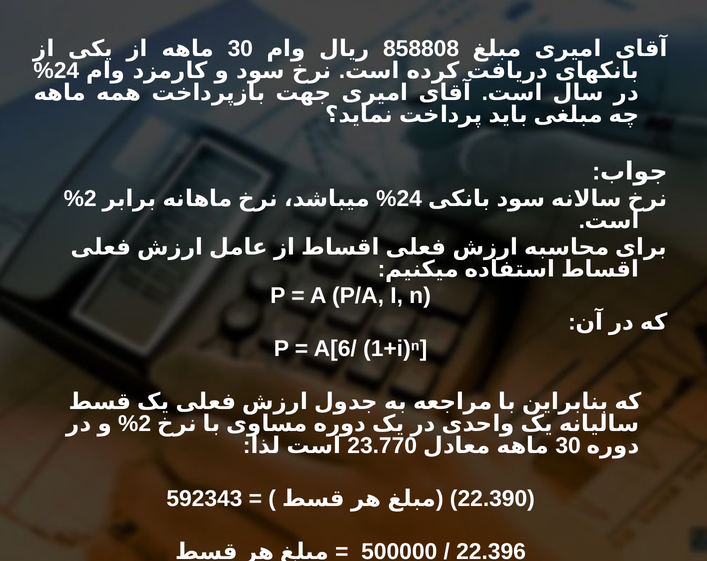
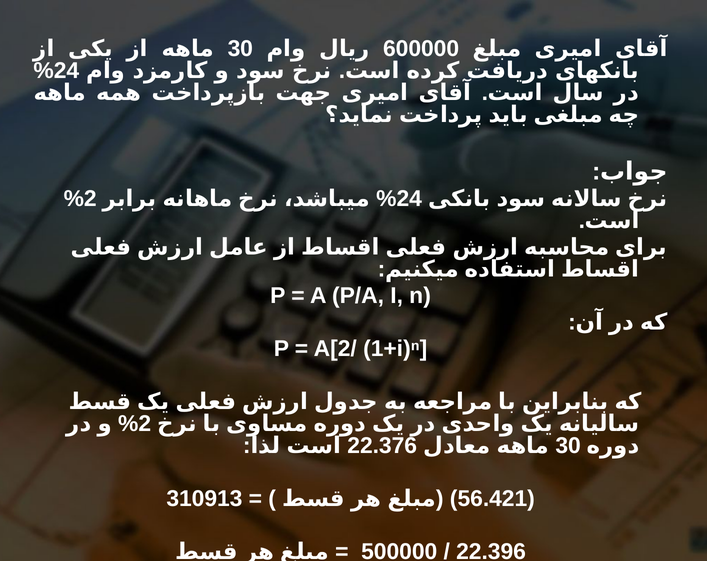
858808: 858808 -> 600000 (421, 49)
A[6/: A[6/ -> A[2/ (335, 349)
23.770: 23.770 -> 22.376 (382, 446)
592343: 592343 -> 310913 (204, 499)
22.390: 22.390 -> 56.421 (492, 499)
